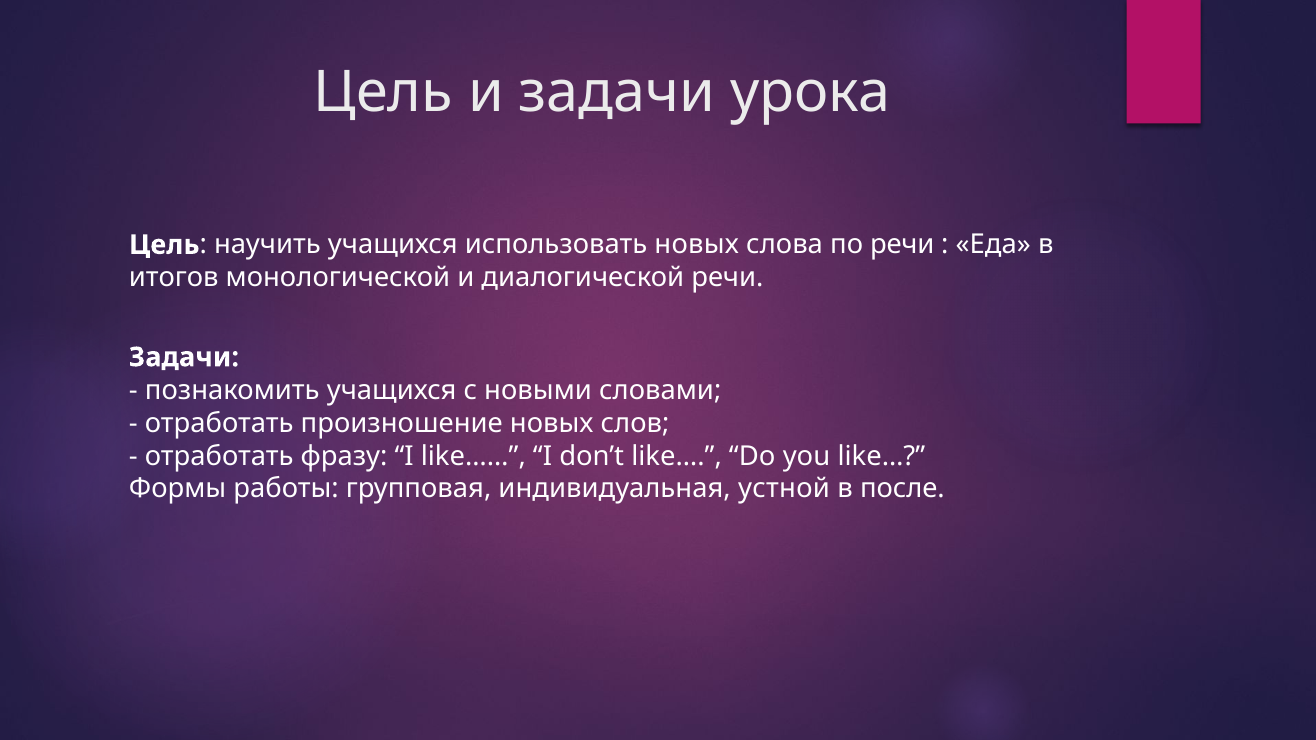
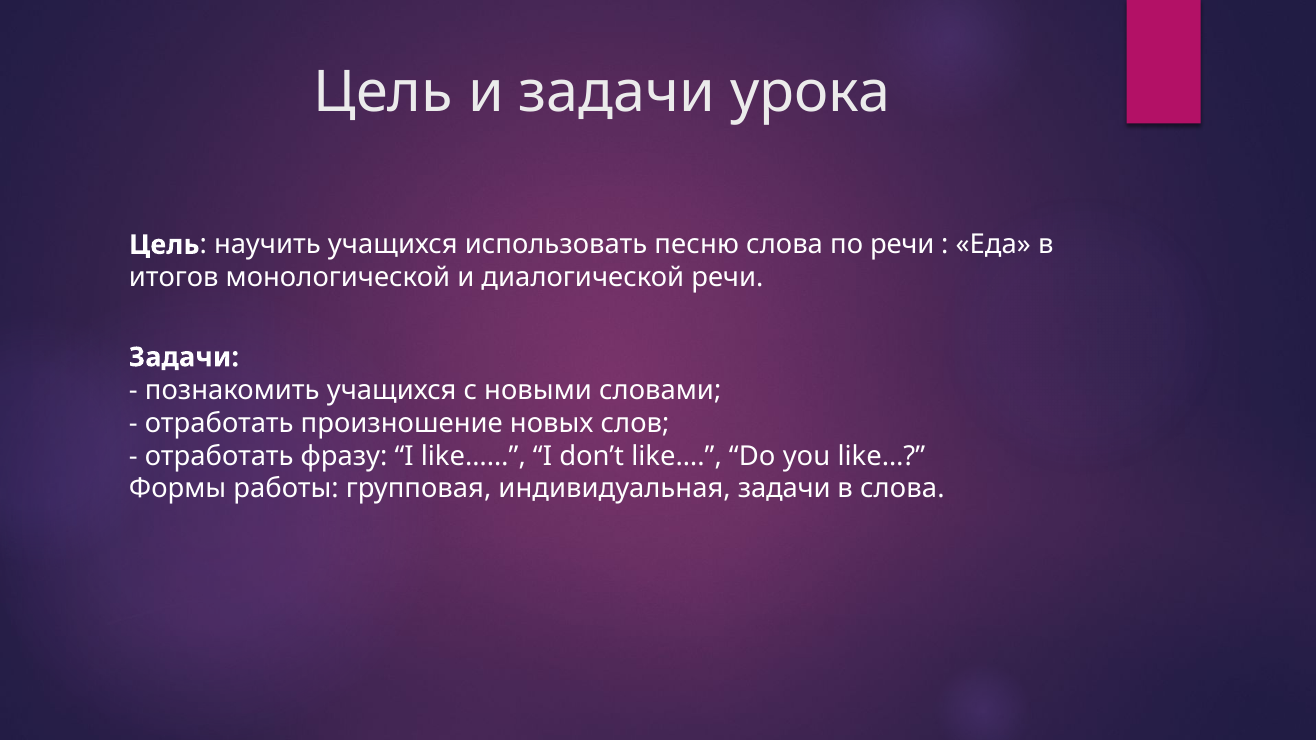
использовать новых: новых -> песню (697, 245)
индивидуальная устной: устной -> задачи (784, 489)
в после: после -> слова (902, 489)
